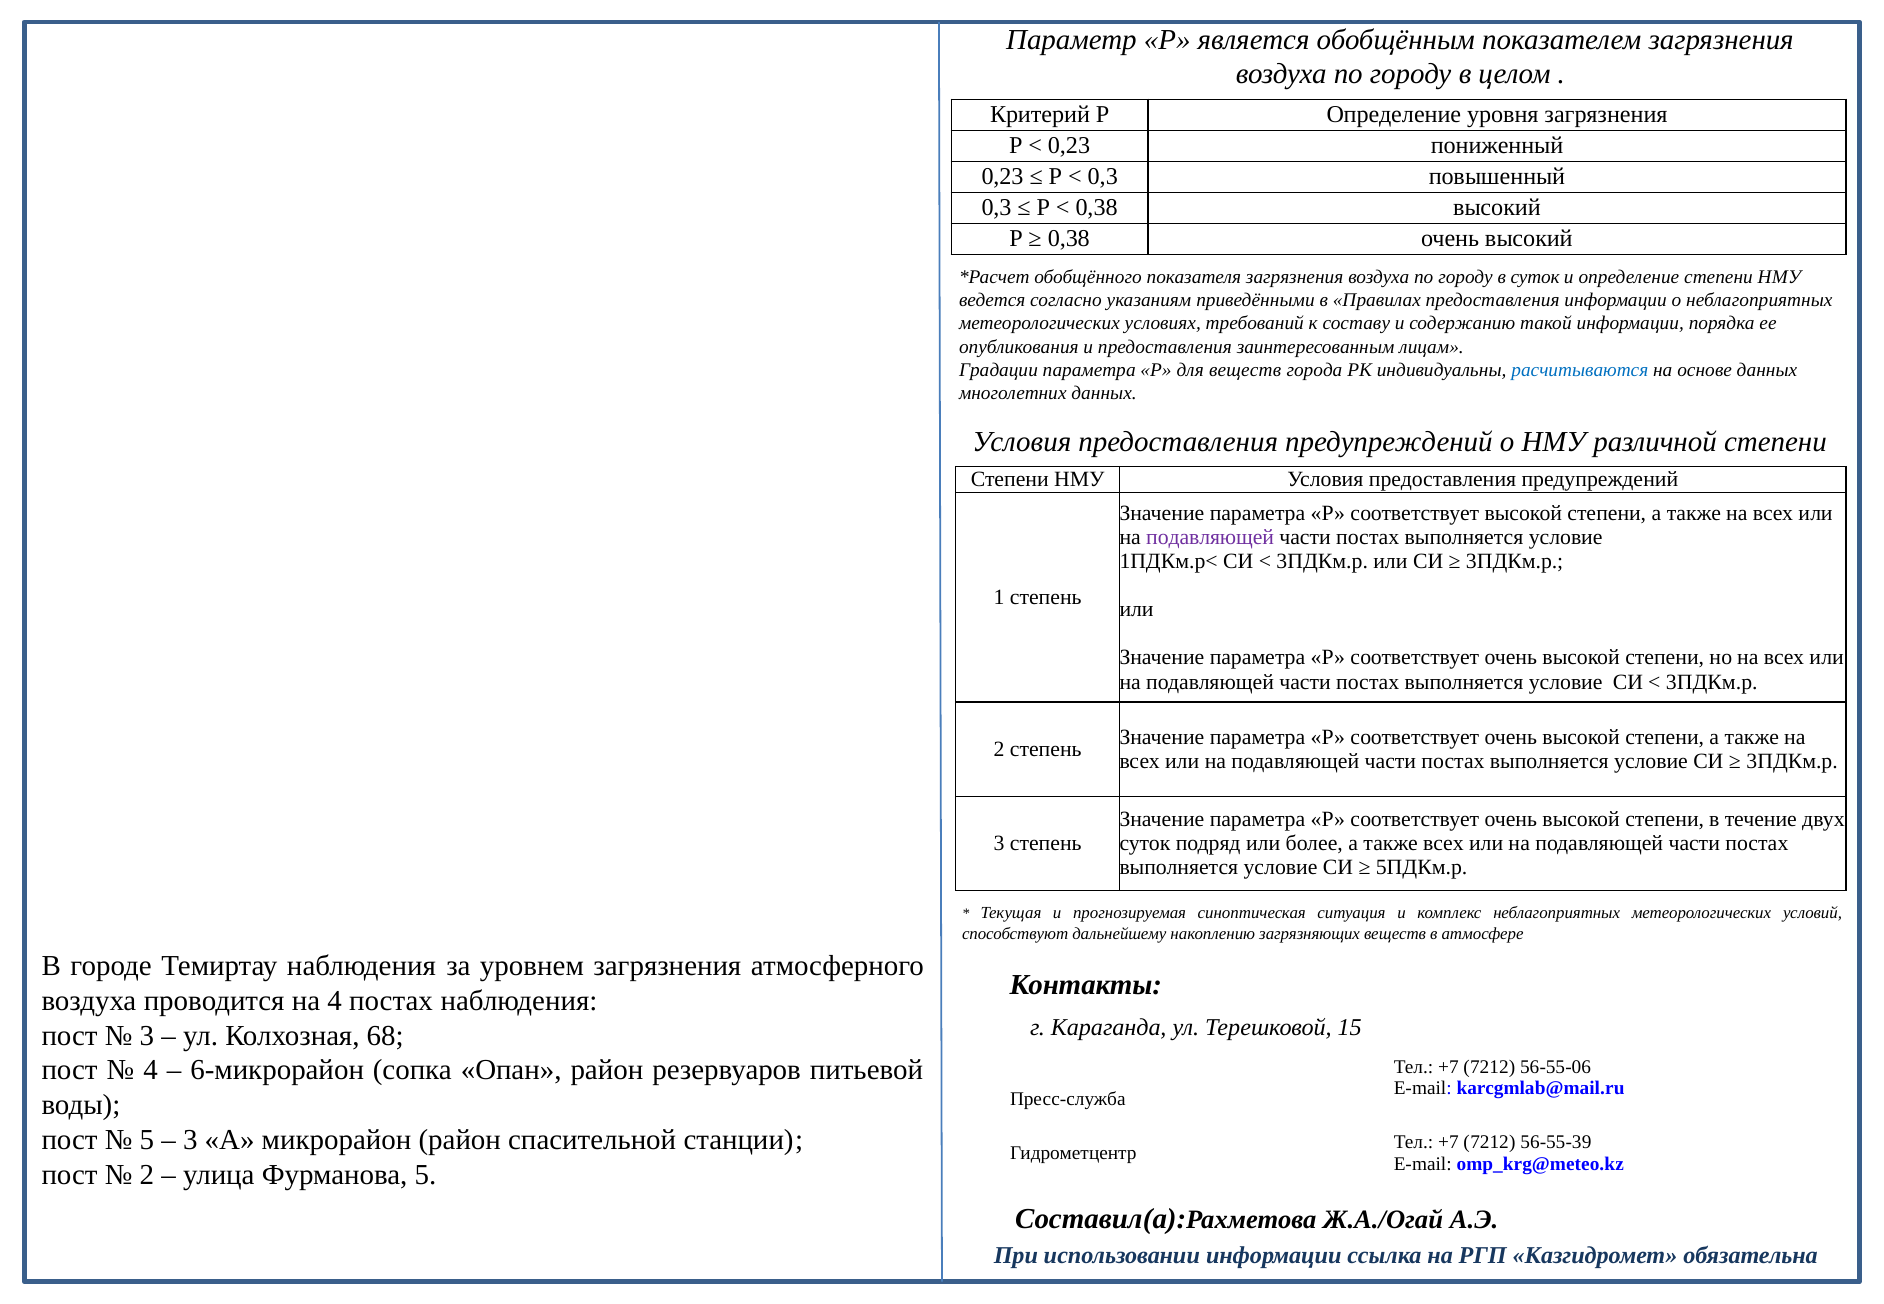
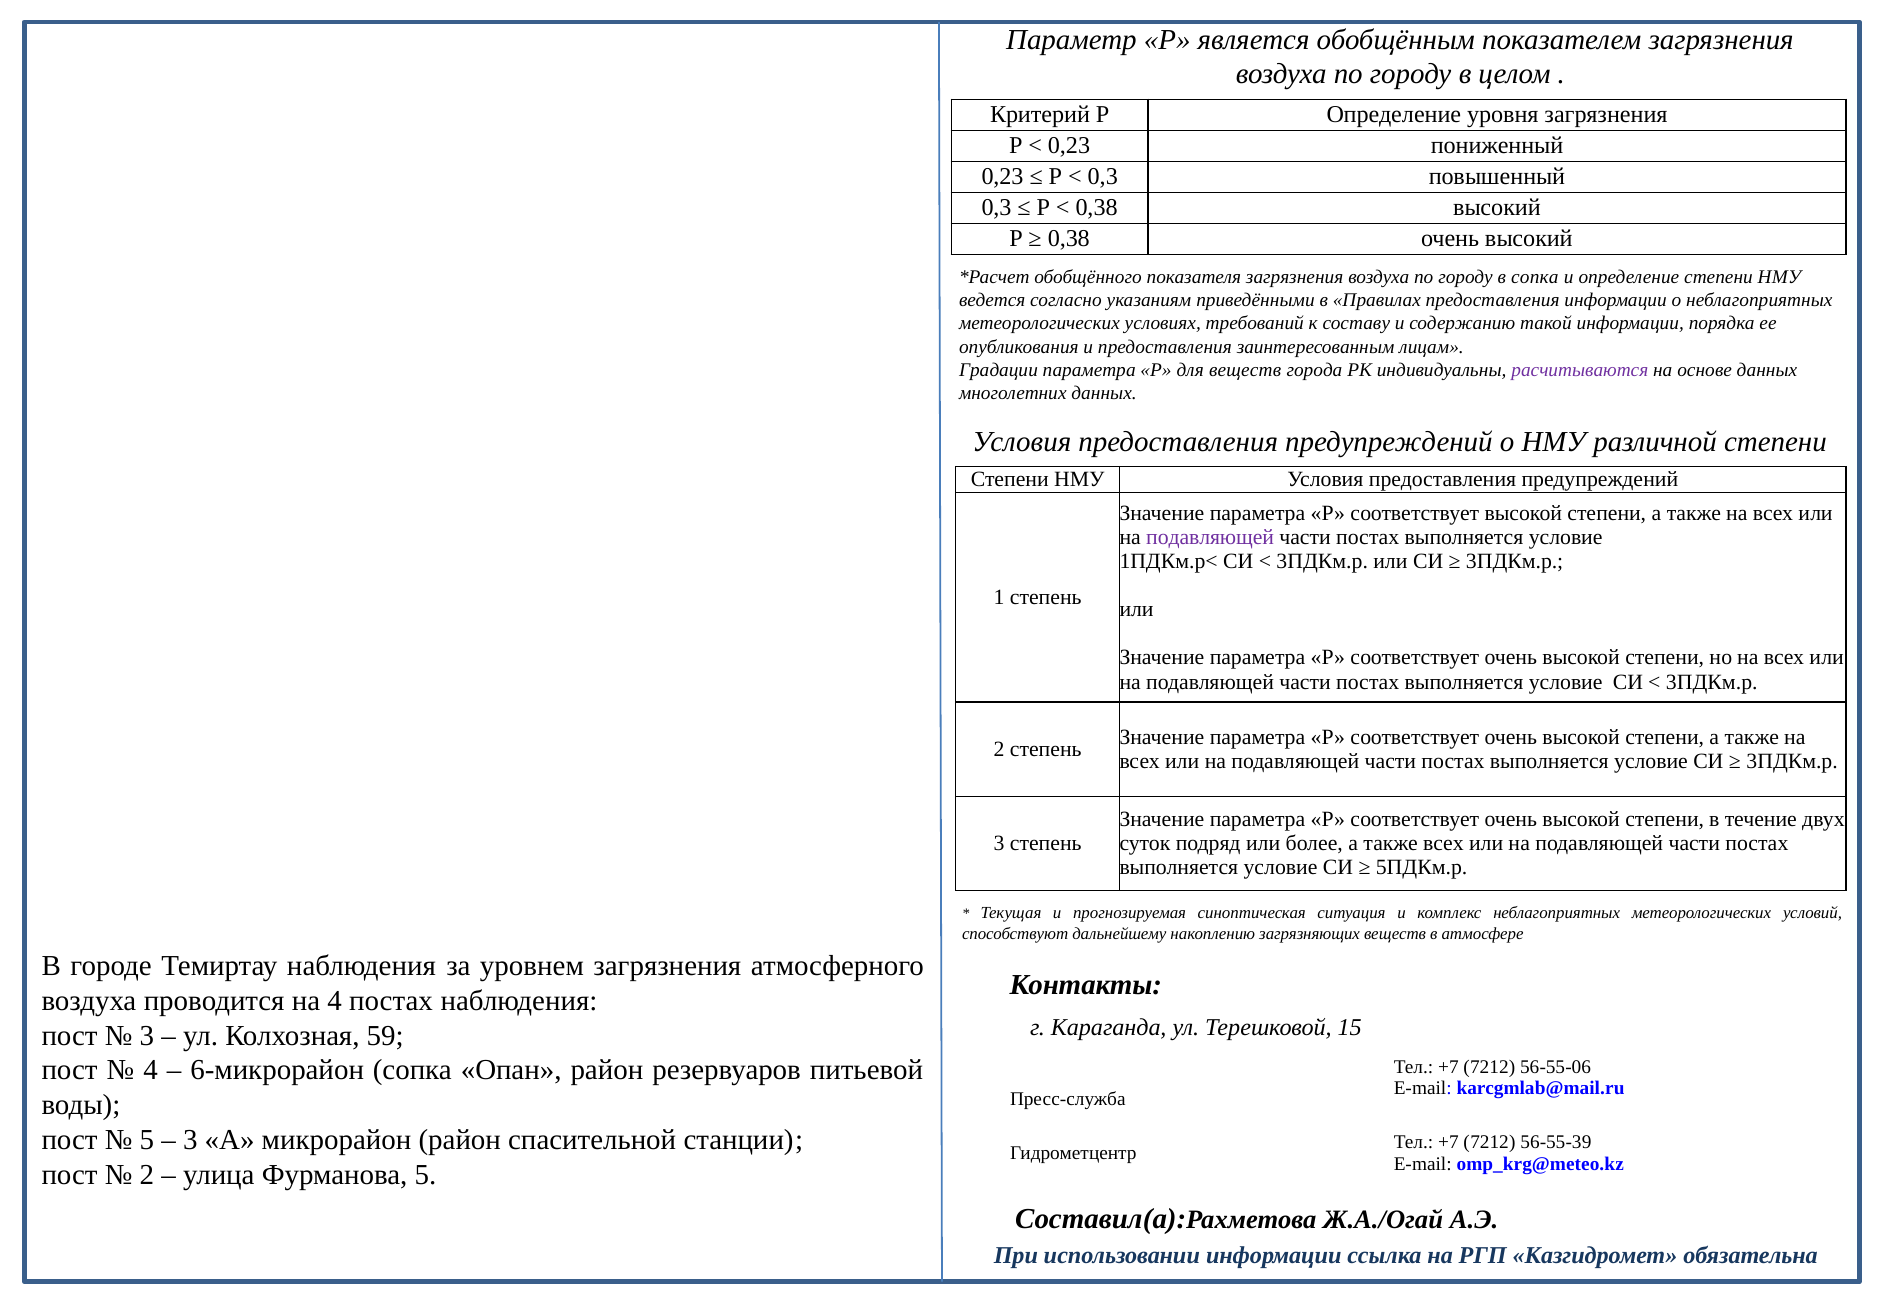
в суток: суток -> сопка (1535, 277)
расчитываются colour: blue -> purple (1580, 370)
68: 68 -> 59 (385, 1036)
